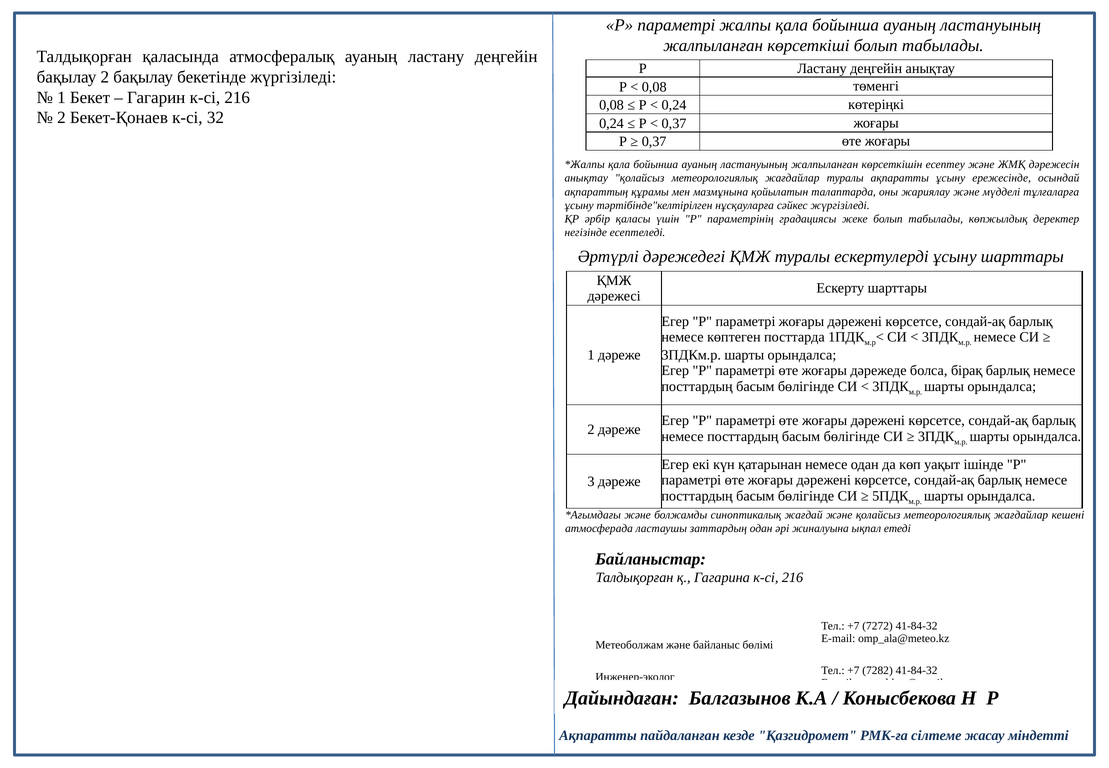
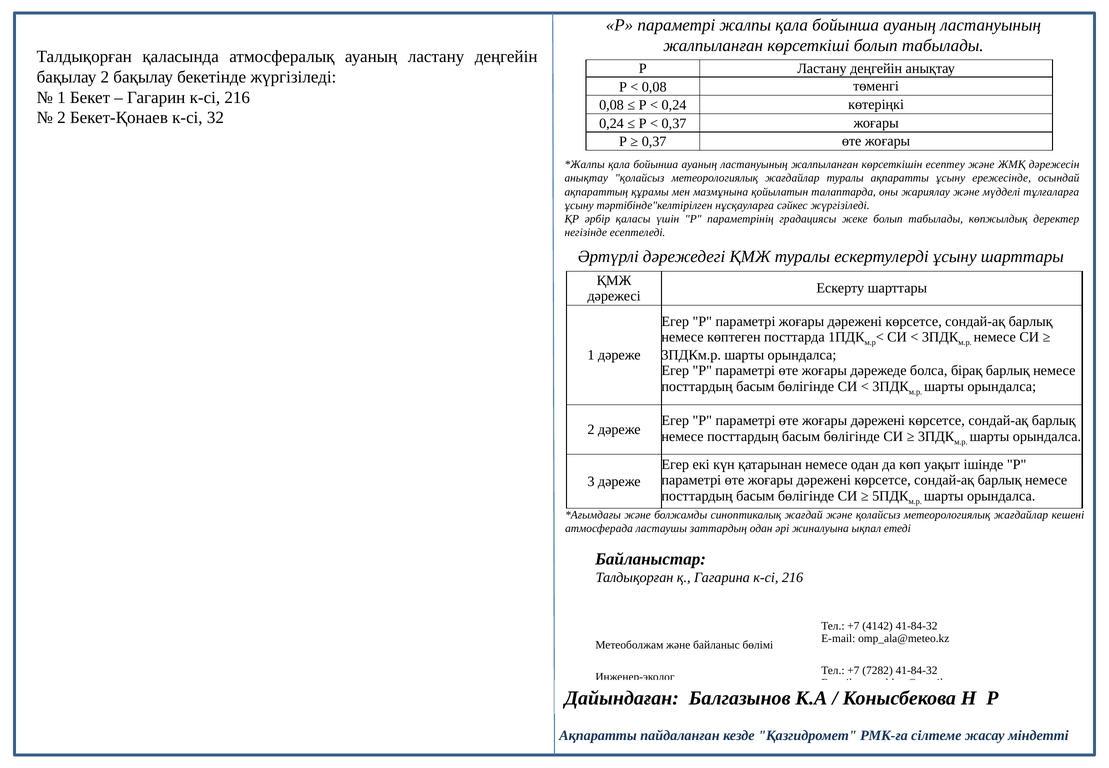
7272: 7272 -> 4142 (878, 626)
